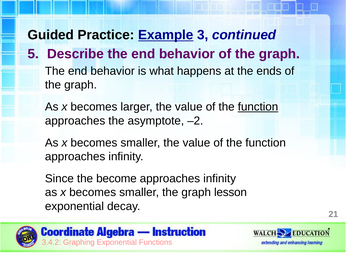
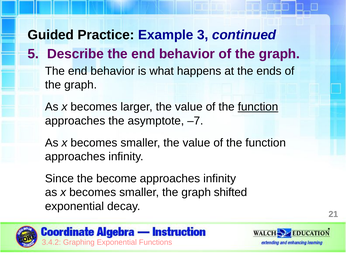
Example underline: present -> none (166, 35)
–2: –2 -> –7 (195, 121)
lesson: lesson -> shifted (230, 192)
